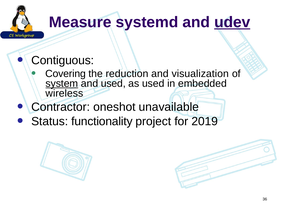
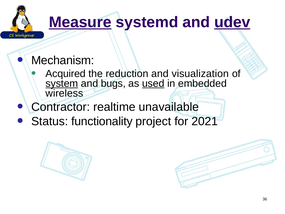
Measure underline: none -> present (80, 22)
Contiguous: Contiguous -> Mechanism (63, 60)
Covering: Covering -> Acquired (66, 74)
and used: used -> bugs (113, 83)
used underline: none -> present (153, 83)
oneshot: oneshot -> realtime (114, 107)
2019: 2019 -> 2021 (205, 121)
